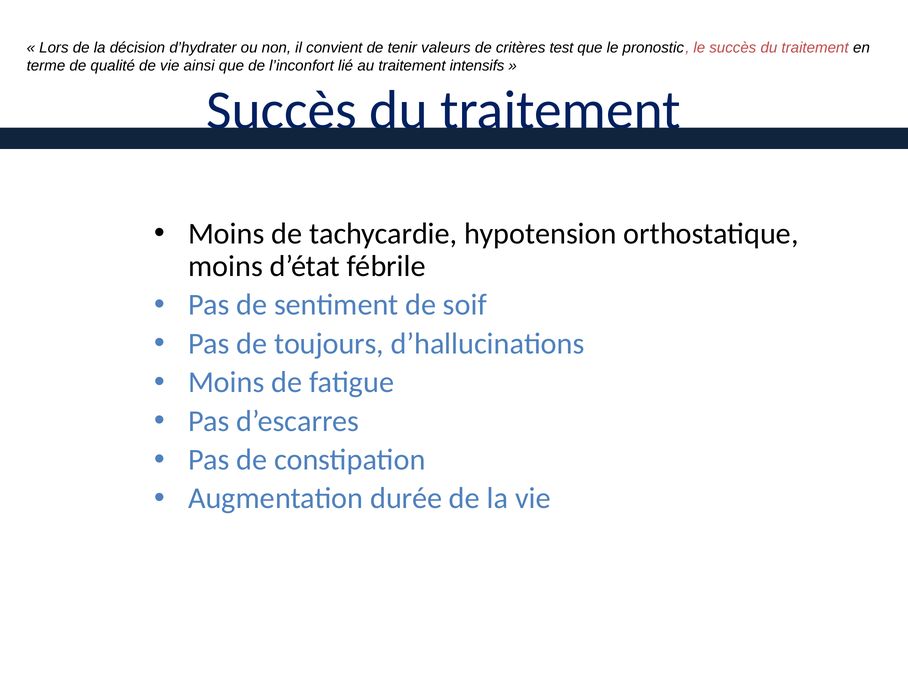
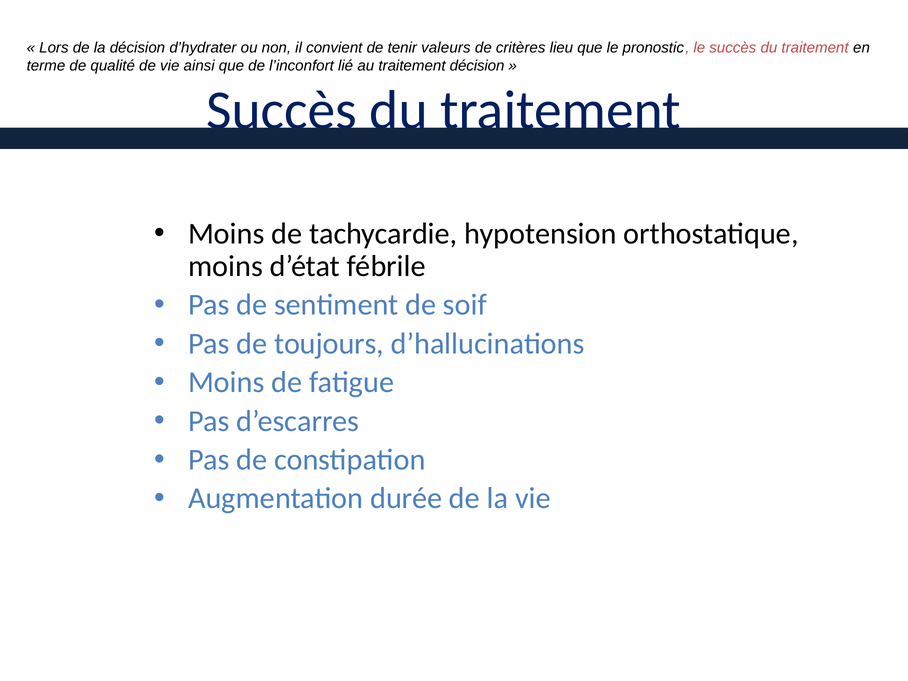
test: test -> lieu (561, 48)
traitement intensifs: intensifs -> décision (477, 66)
